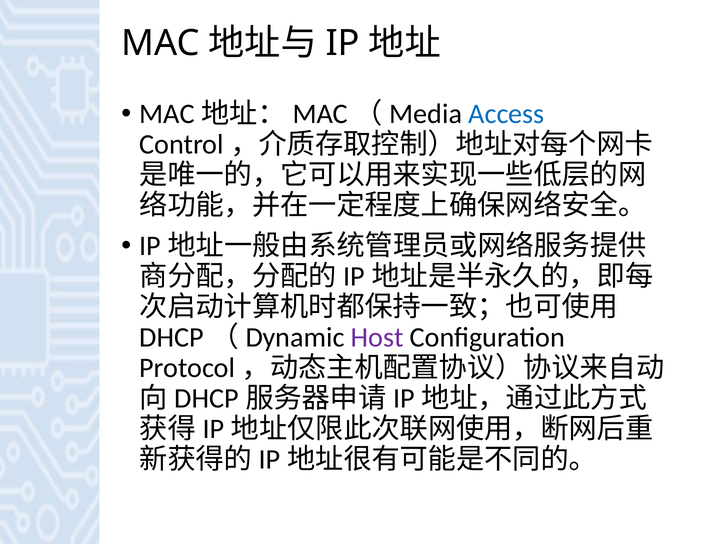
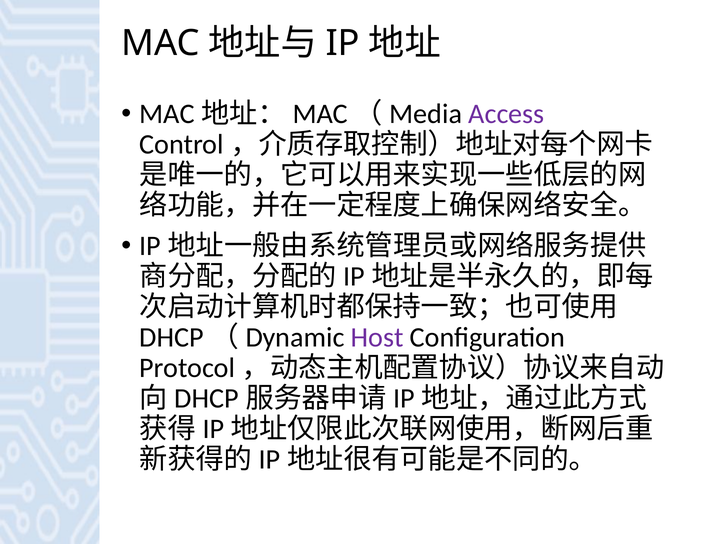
Access colour: blue -> purple (506, 114)
